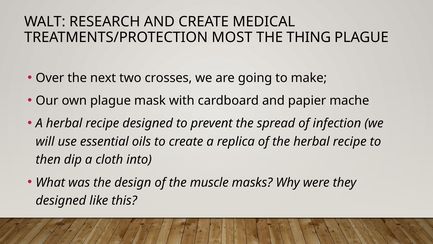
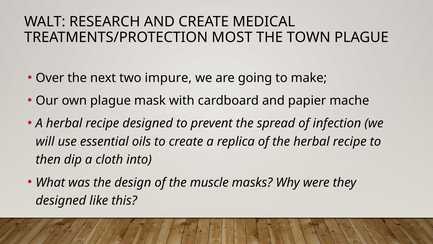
THING: THING -> TOWN (309, 37)
crosses: crosses -> impure (168, 78)
